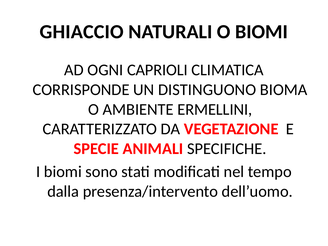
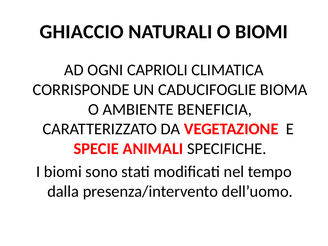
DISTINGUONO: DISTINGUONO -> CADUCIFOGLIE (207, 90)
ERMELLINI: ERMELLINI -> BENEFICIA (215, 109)
